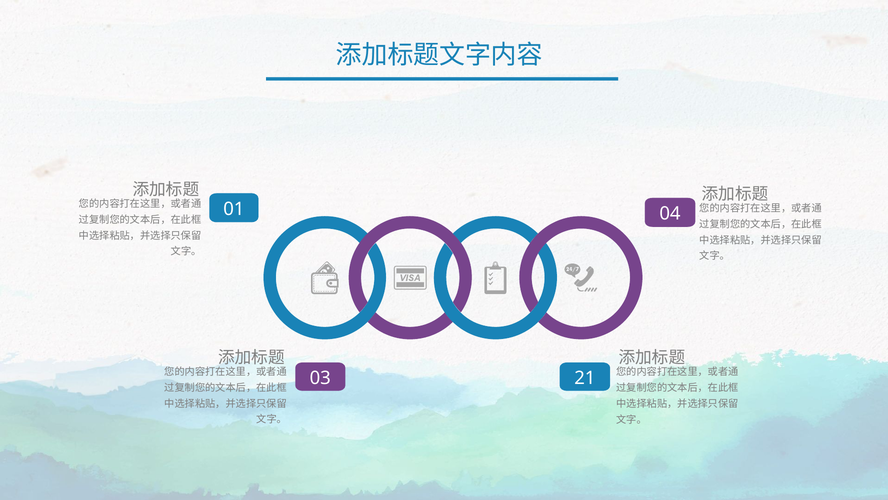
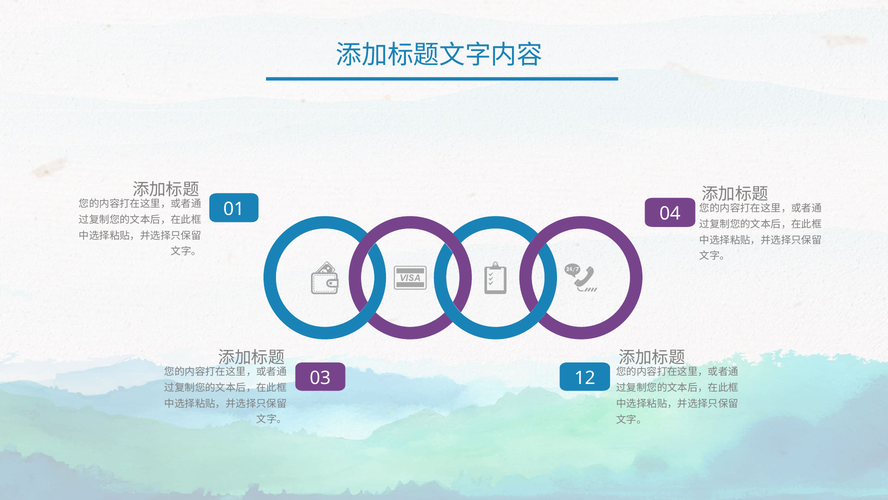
21: 21 -> 12 (585, 378)
